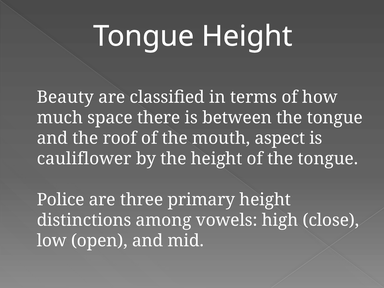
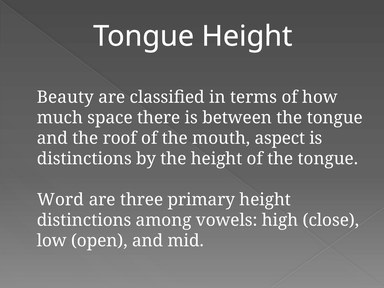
cauliflower: cauliflower -> distinctions (84, 159)
Police: Police -> Word (60, 200)
